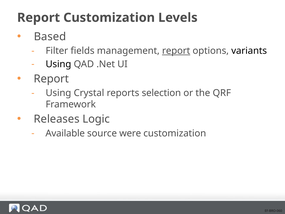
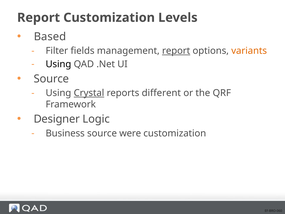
variants colour: black -> orange (249, 51)
Report: Report -> Source (51, 79)
Crystal underline: none -> present (89, 93)
selection: selection -> different (161, 93)
Releases: Releases -> Designer (57, 119)
Available: Available -> Business (65, 133)
